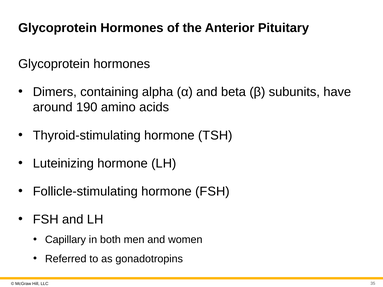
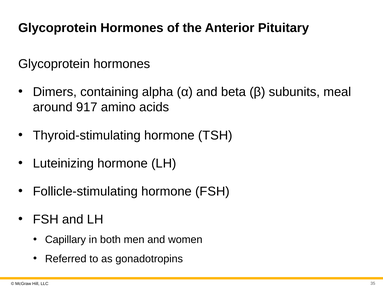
have: have -> meal (337, 92)
190: 190 -> 917 (87, 107)
